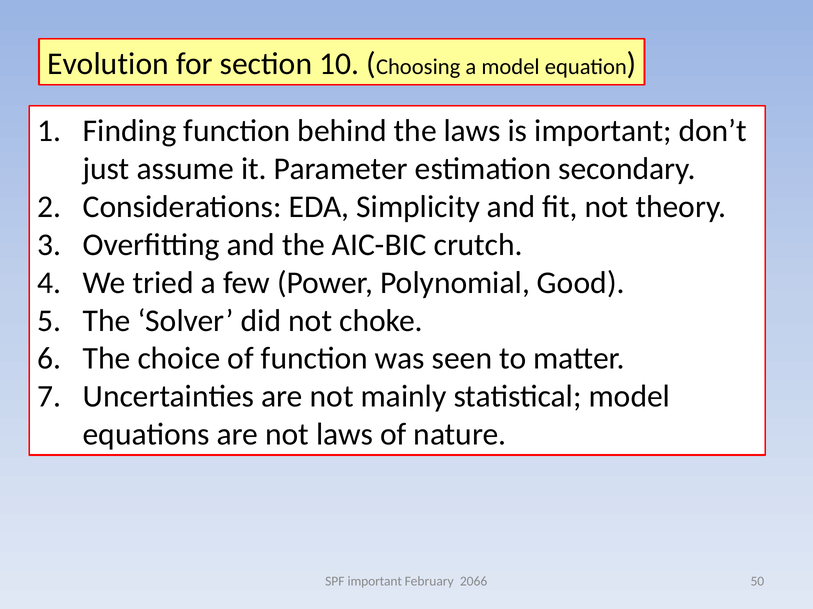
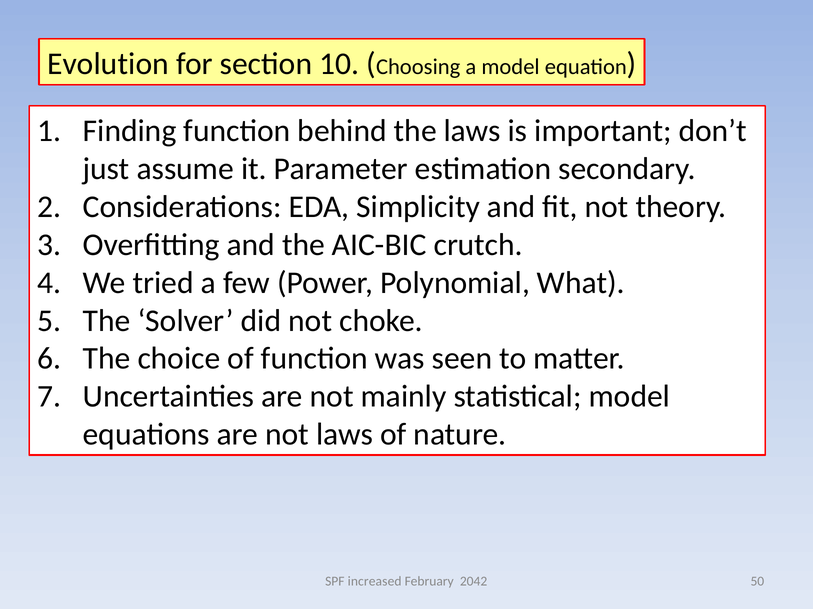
Good: Good -> What (581, 283)
SPF important: important -> increased (375, 582)
2066: 2066 -> 2042 (474, 582)
